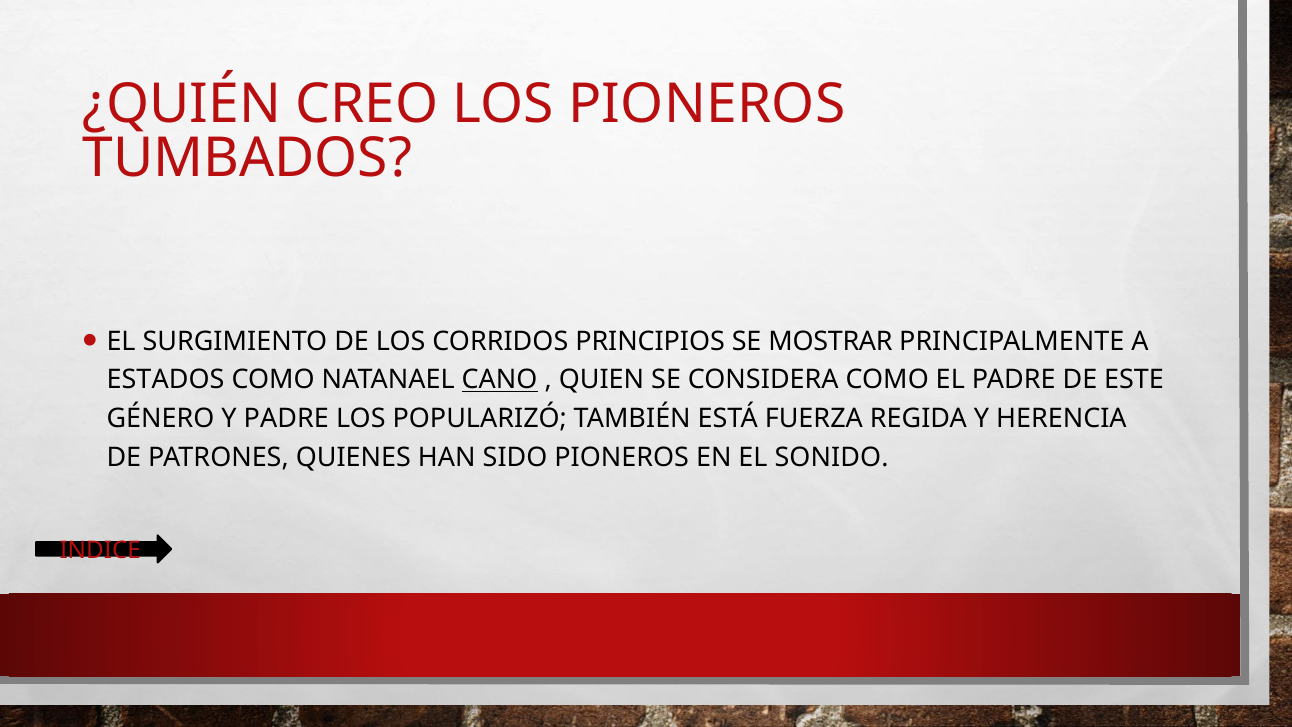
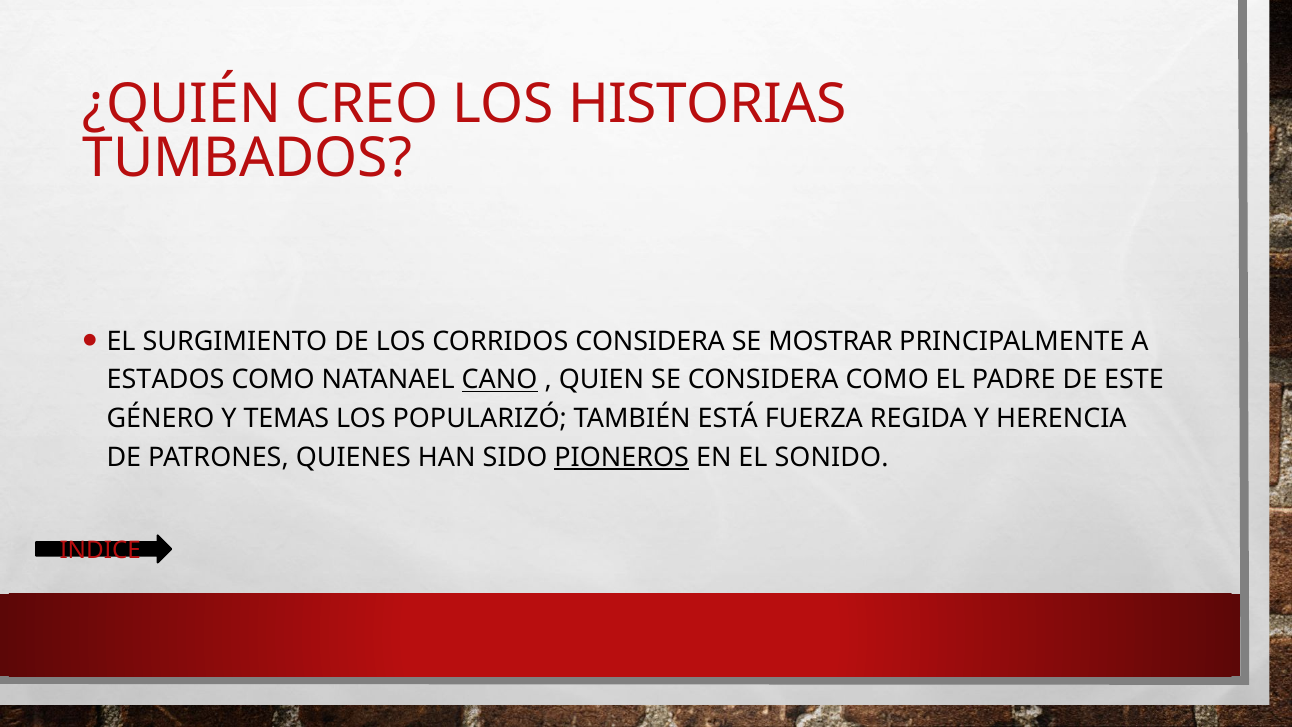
LOS PIONEROS: PIONEROS -> HISTORIAS (707, 105)
CORRIDOS PRINCIPIOS: PRINCIPIOS -> CONSIDERA (650, 341)
Y PADRE: PADRE -> TEMAS (286, 419)
PIONEROS underline: none -> present (622, 457)
